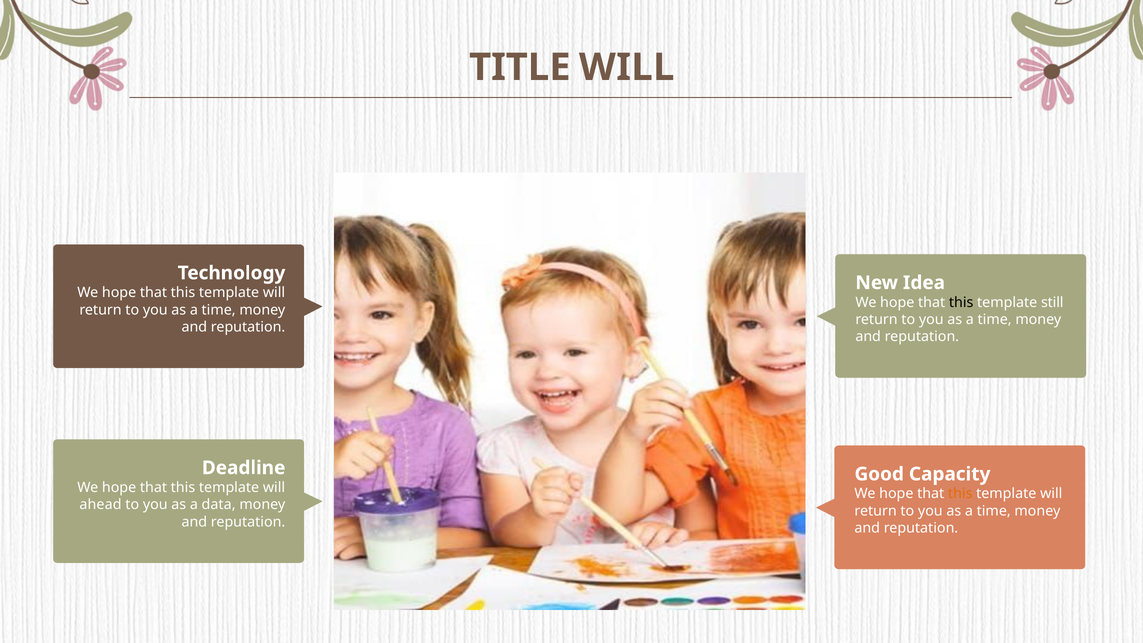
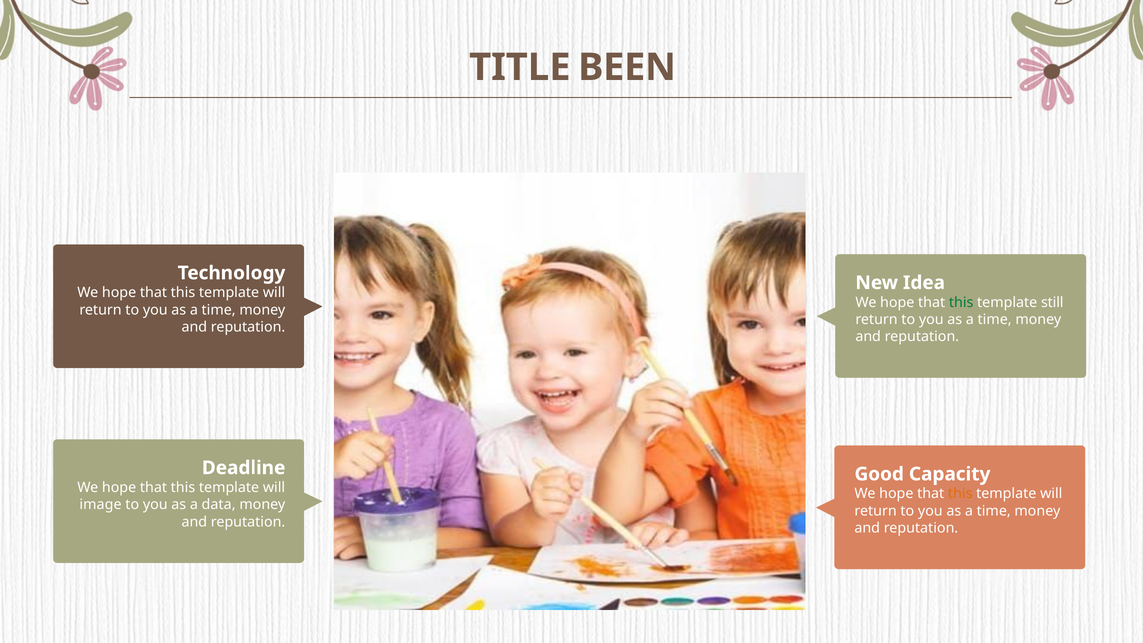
TITLE WILL: WILL -> BEEN (627, 67)
this colour: black -> green (961, 302)
ahead: ahead -> image (101, 505)
